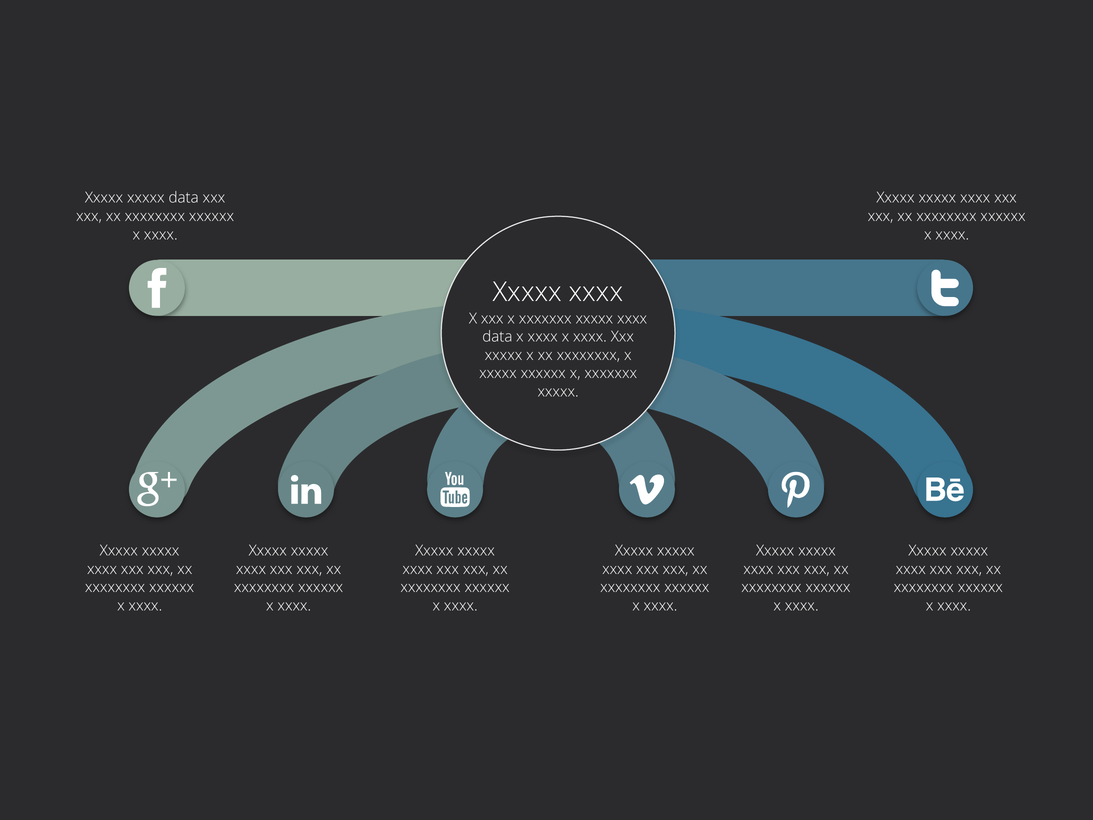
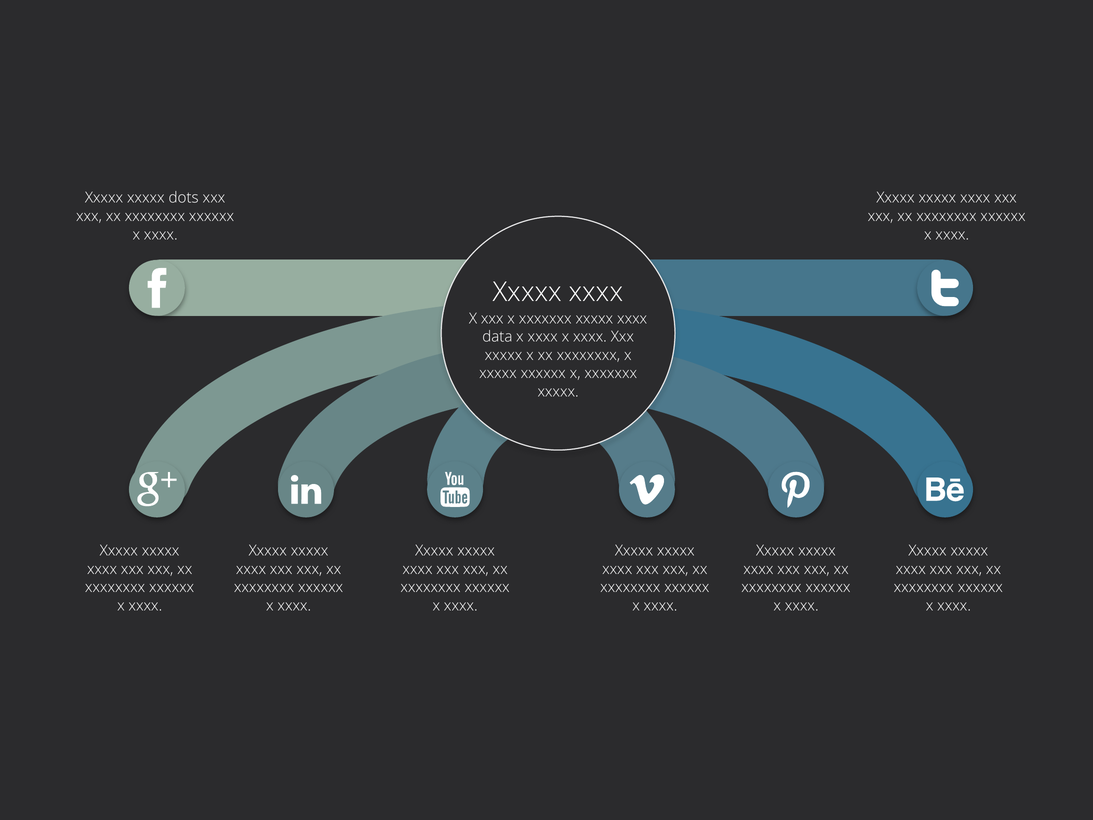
xxxxx data: data -> dots (184, 198)
